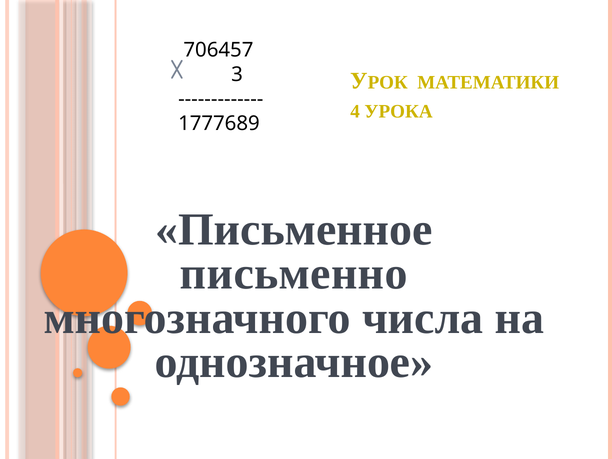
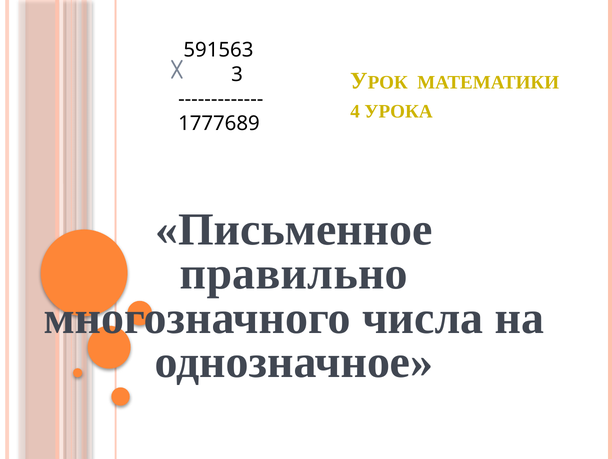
706457: 706457 -> 591563 (218, 50)
письменно: письменно -> правильно (294, 274)
